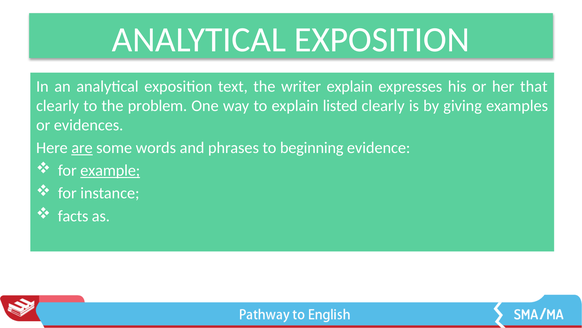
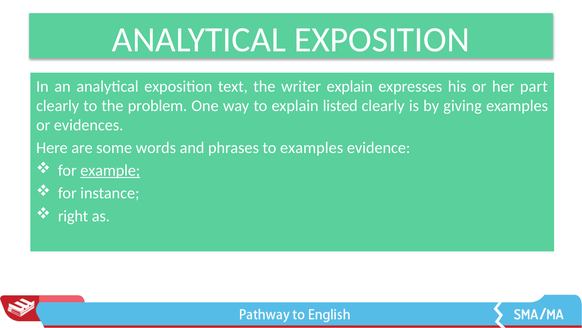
that: that -> part (534, 86)
are underline: present -> none (82, 148)
to beginning: beginning -> examples (312, 148)
facts: facts -> right (73, 216)
